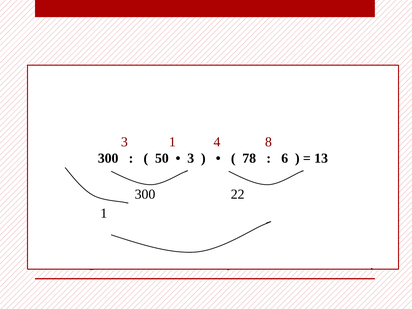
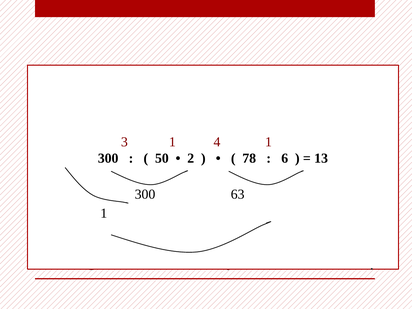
4 8: 8 -> 1 (268, 142)
3: 3 -> 2 (191, 158)
22: 22 -> 63 (238, 194)
